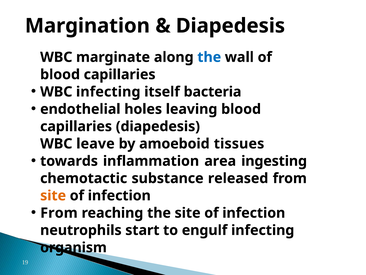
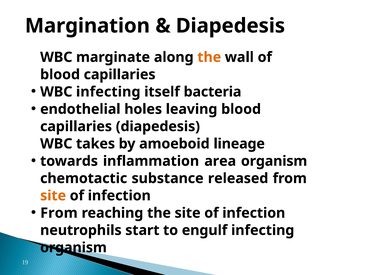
the colour: blue -> orange (209, 57)
leave: leave -> takes (96, 143)
tissues: tissues -> lineage (239, 143)
area ingesting: ingesting -> organism (274, 161)
